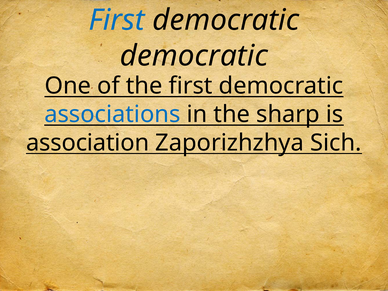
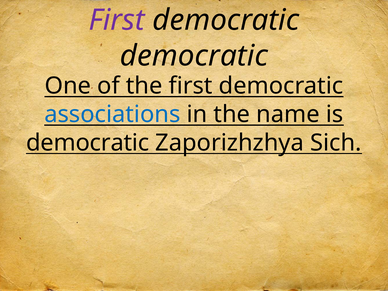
First colour: blue -> purple (117, 20)
sharp: sharp -> name (288, 114)
association: association -> democratic (88, 143)
